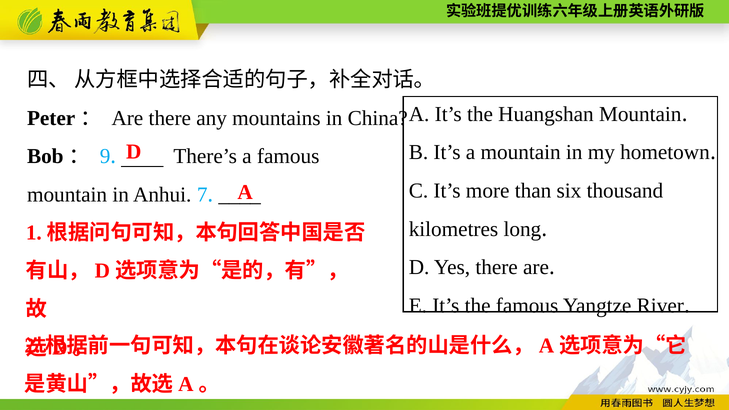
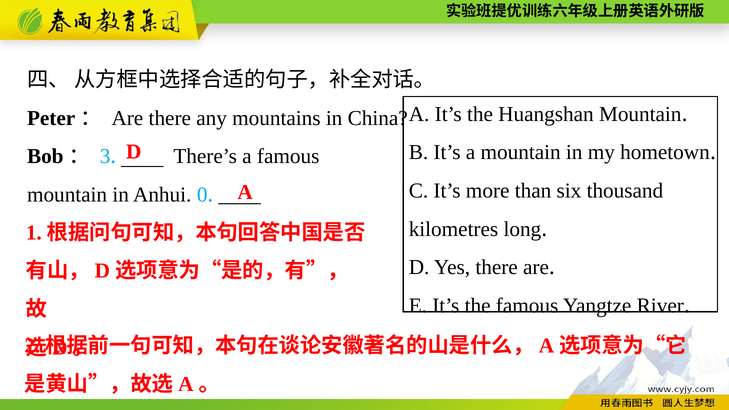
9: 9 -> 3 (105, 156)
7: 7 -> 0 (202, 195)
